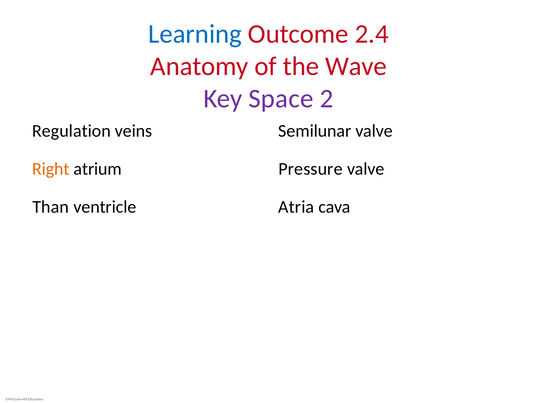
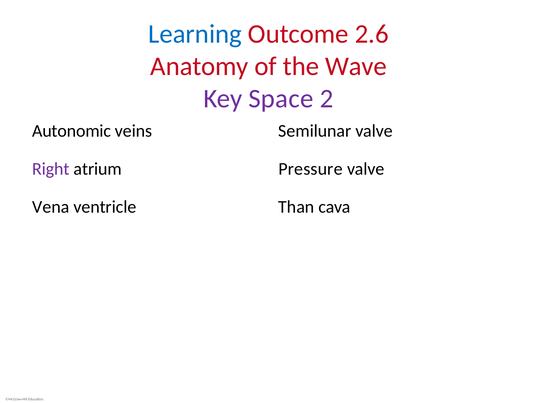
2.4: 2.4 -> 2.6 (372, 34)
Regulation: Regulation -> Autonomic (72, 131)
Right colour: orange -> purple (51, 169)
Than: Than -> Vena (51, 207)
Atria: Atria -> Than (296, 207)
